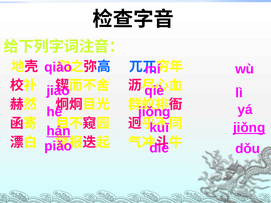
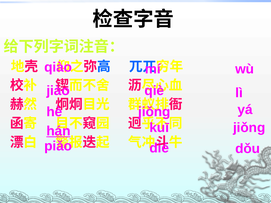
jiǒng underline: present -> none (249, 128)
